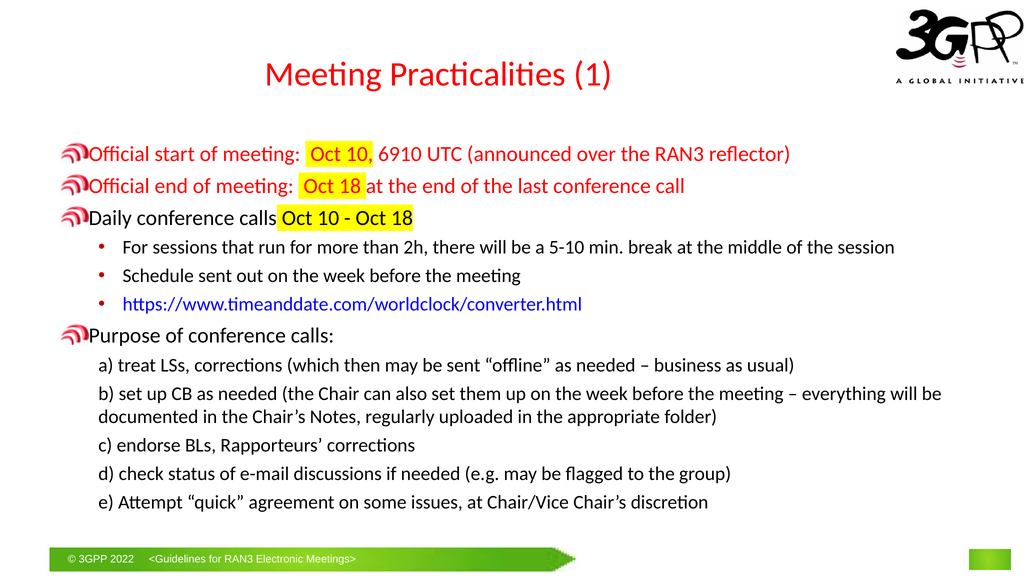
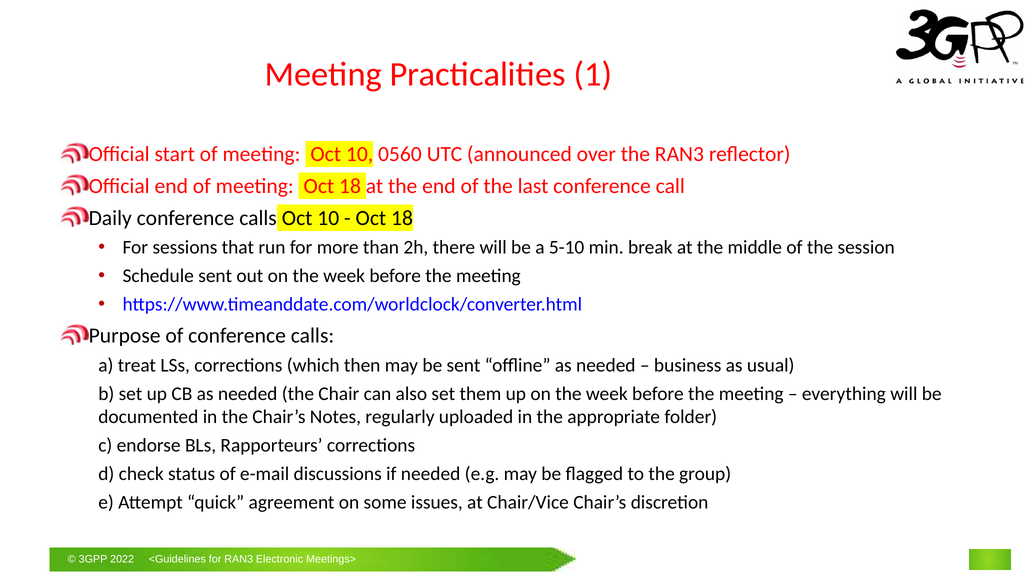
6910: 6910 -> 0560 (400, 154)
